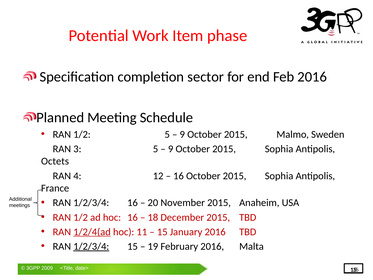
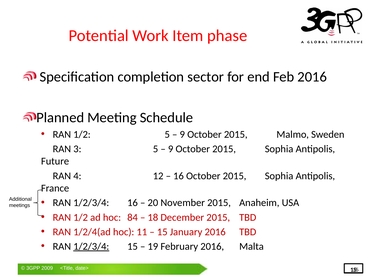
Octets: Octets -> Future (55, 161)
hoc 16: 16 -> 84 (133, 217)
1/2/4(ad underline: present -> none (92, 232)
